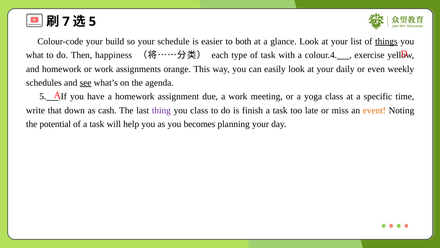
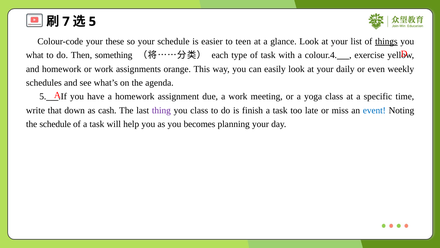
build: build -> these (115, 41)
both: both -> teen (243, 41)
happiness: happiness -> something (114, 55)
see underline: present -> none (86, 83)
event colour: orange -> blue (374, 110)
the potential: potential -> schedule (55, 124)
